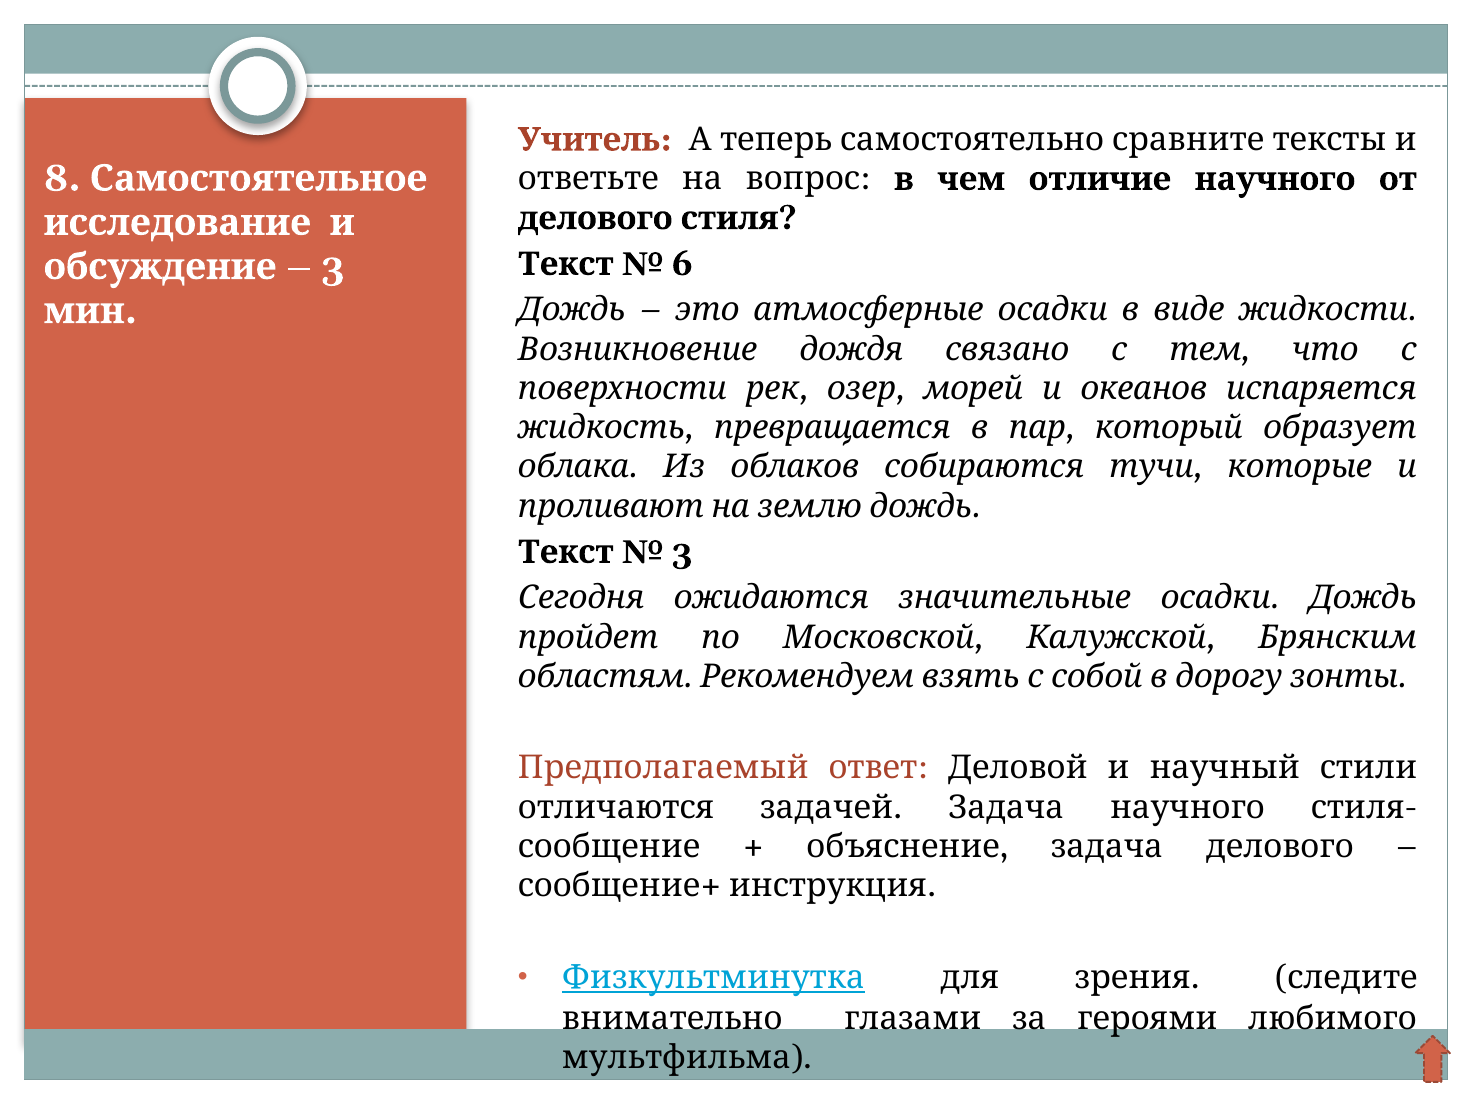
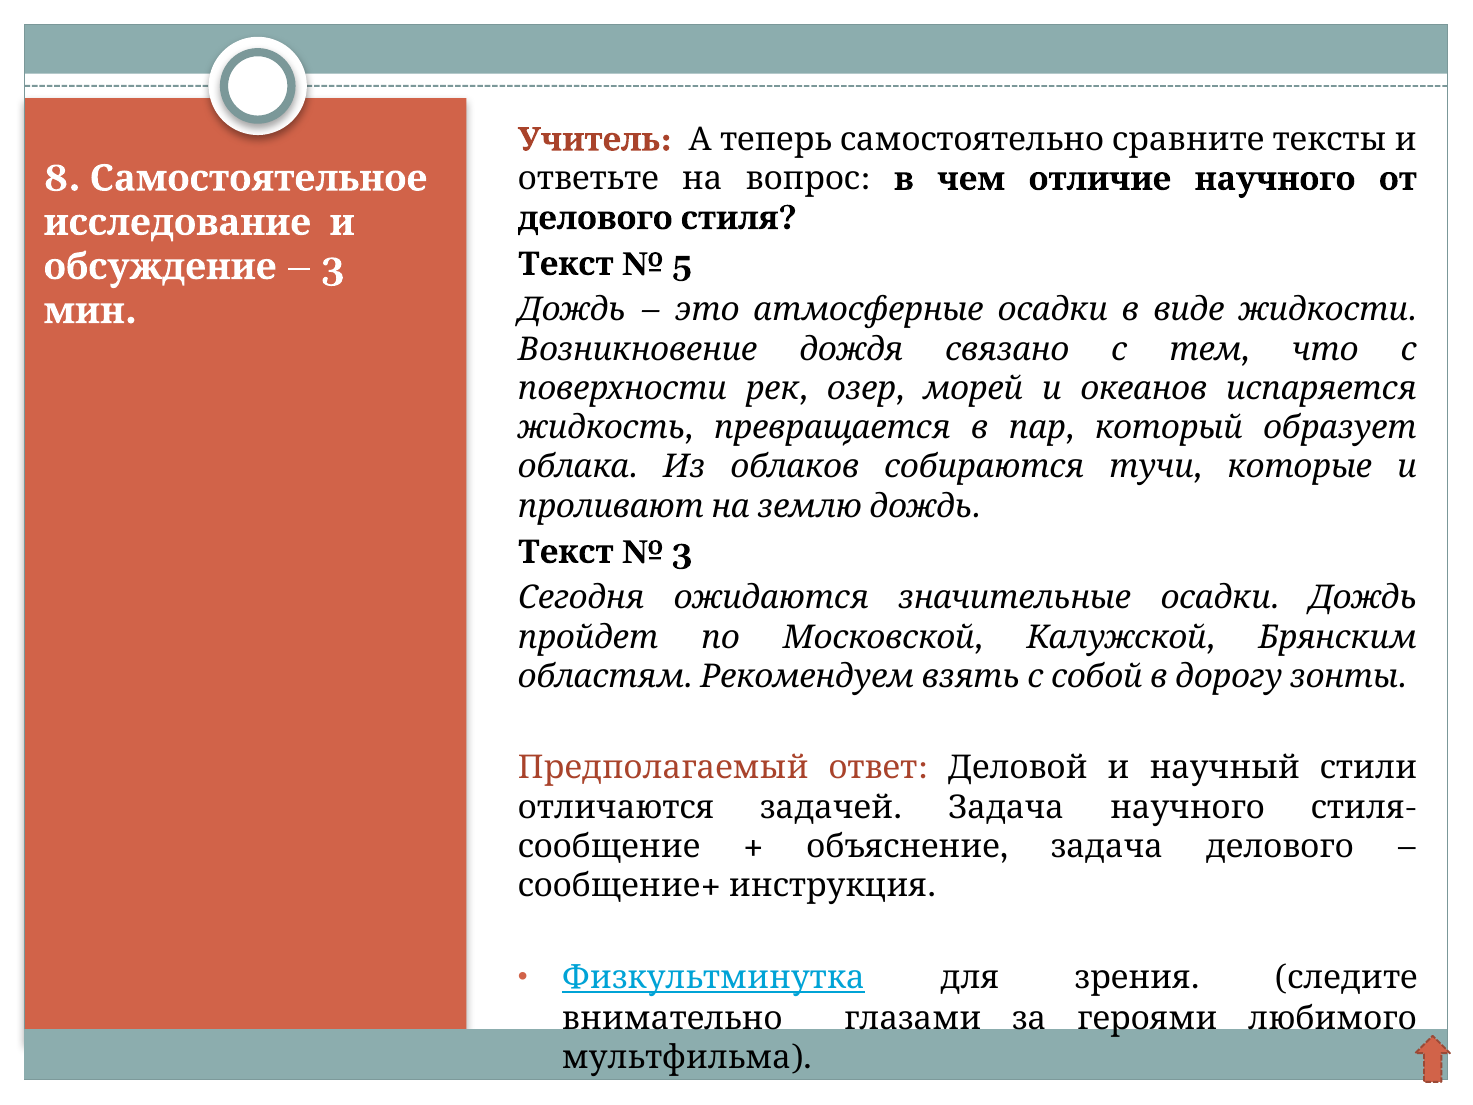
6: 6 -> 5 (682, 264)
